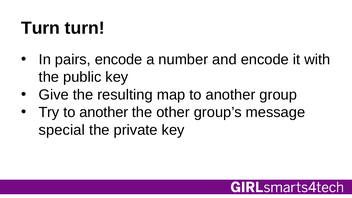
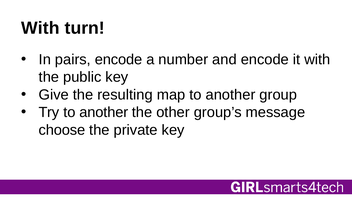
Turn: Turn -> With (40, 28)
special: special -> choose (62, 130)
